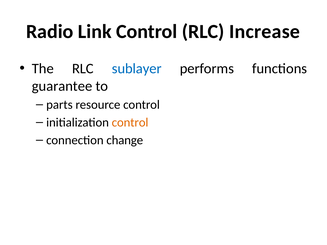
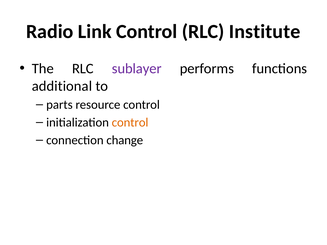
Increase: Increase -> Institute (265, 32)
sublayer colour: blue -> purple (137, 69)
guarantee: guarantee -> additional (62, 86)
